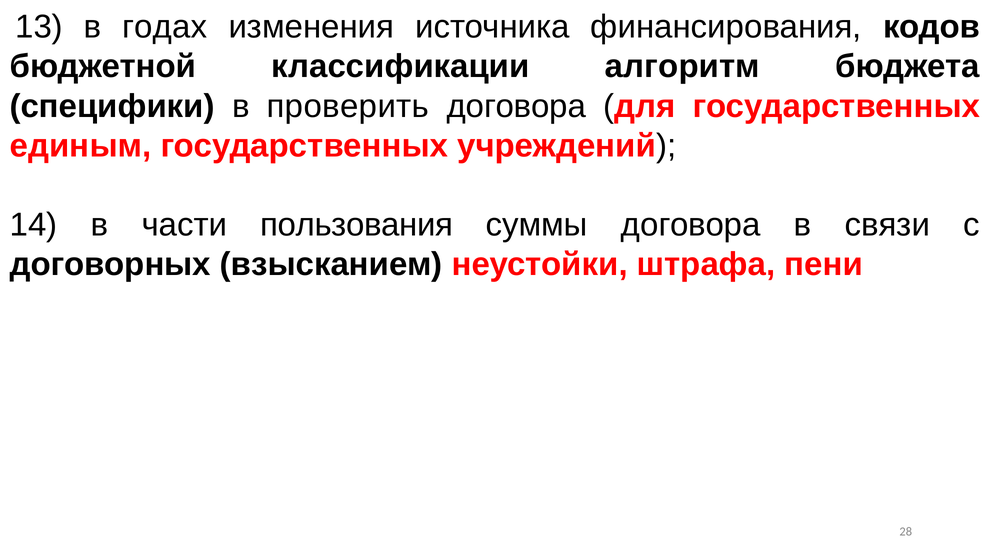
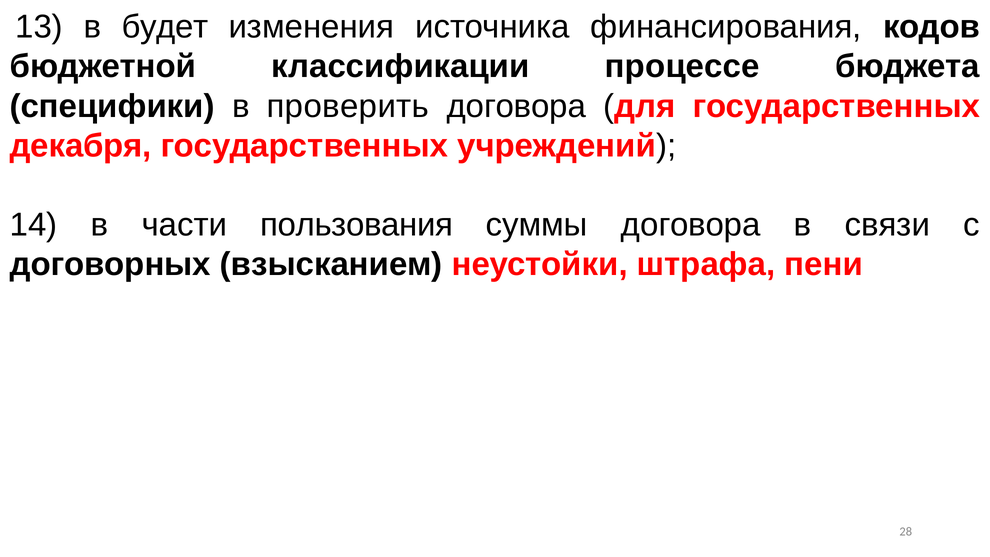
годах: годах -> будет (165, 27)
алгоритм: алгоритм -> процессе (682, 67)
единым: единым -> декабря (81, 146)
